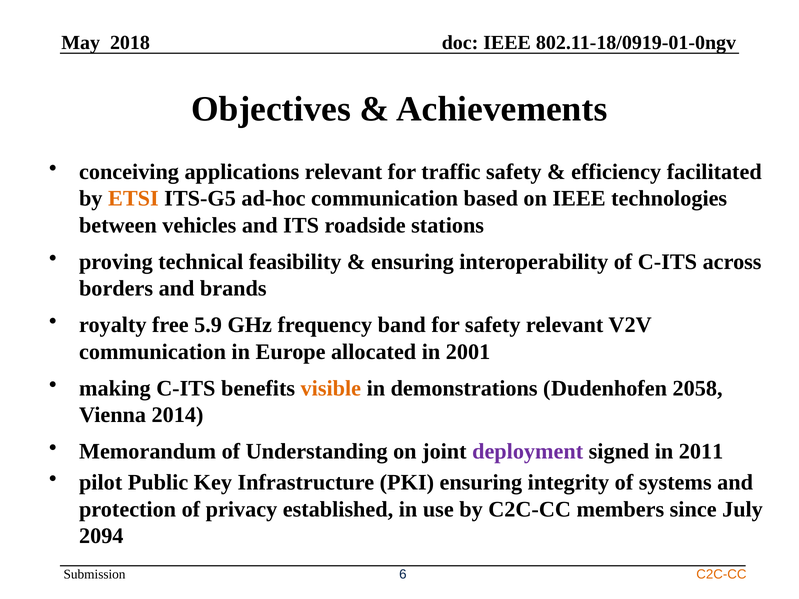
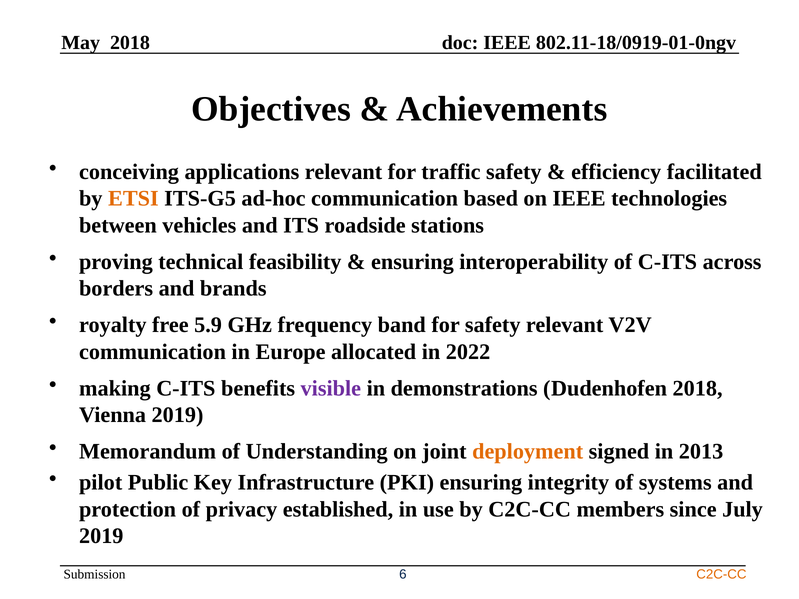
2001: 2001 -> 2022 (468, 352)
visible colour: orange -> purple (331, 388)
Dudenhofen 2058: 2058 -> 2018 (698, 388)
Vienna 2014: 2014 -> 2019 (178, 415)
deployment colour: purple -> orange (528, 452)
2011: 2011 -> 2013 (701, 452)
2094: 2094 -> 2019 (101, 536)
